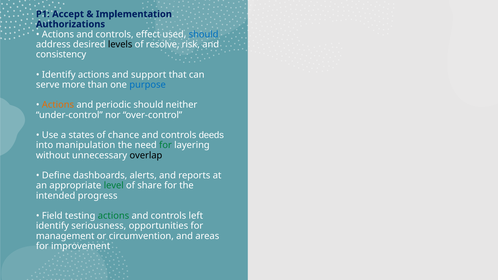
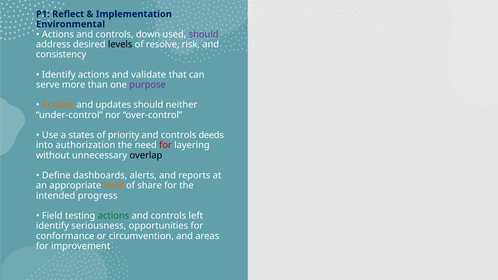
Accept: Accept -> Reflect (68, 14)
Authorizations: Authorizations -> Environmental (71, 24)
effect: effect -> down (148, 34)
should colour: blue -> purple (204, 34)
support: support -> validate (149, 75)
purpose colour: blue -> purple (148, 85)
periodic: periodic -> updates (113, 105)
chance: chance -> priority (124, 135)
manipulation: manipulation -> authorization (85, 145)
for colour: green -> red (165, 145)
level colour: green -> orange (114, 186)
management: management -> conformance (65, 236)
